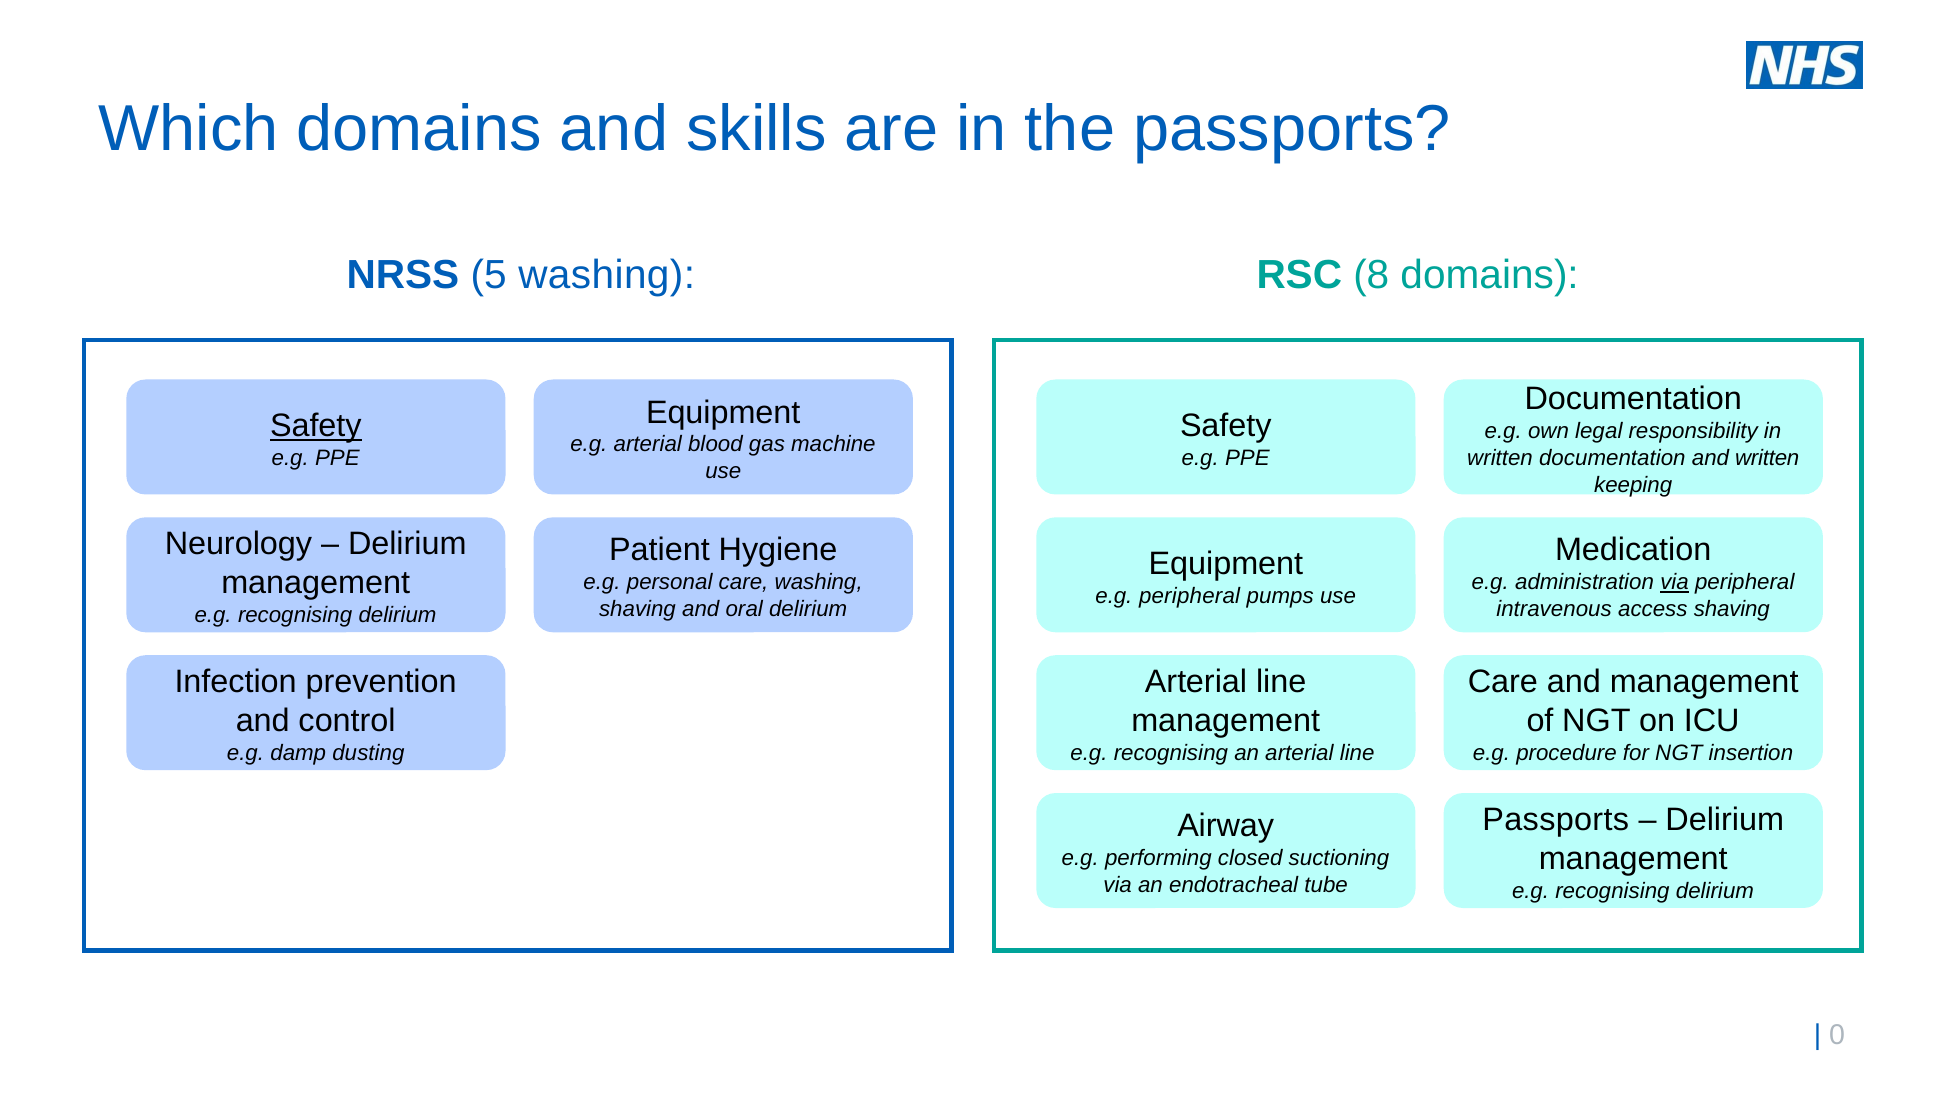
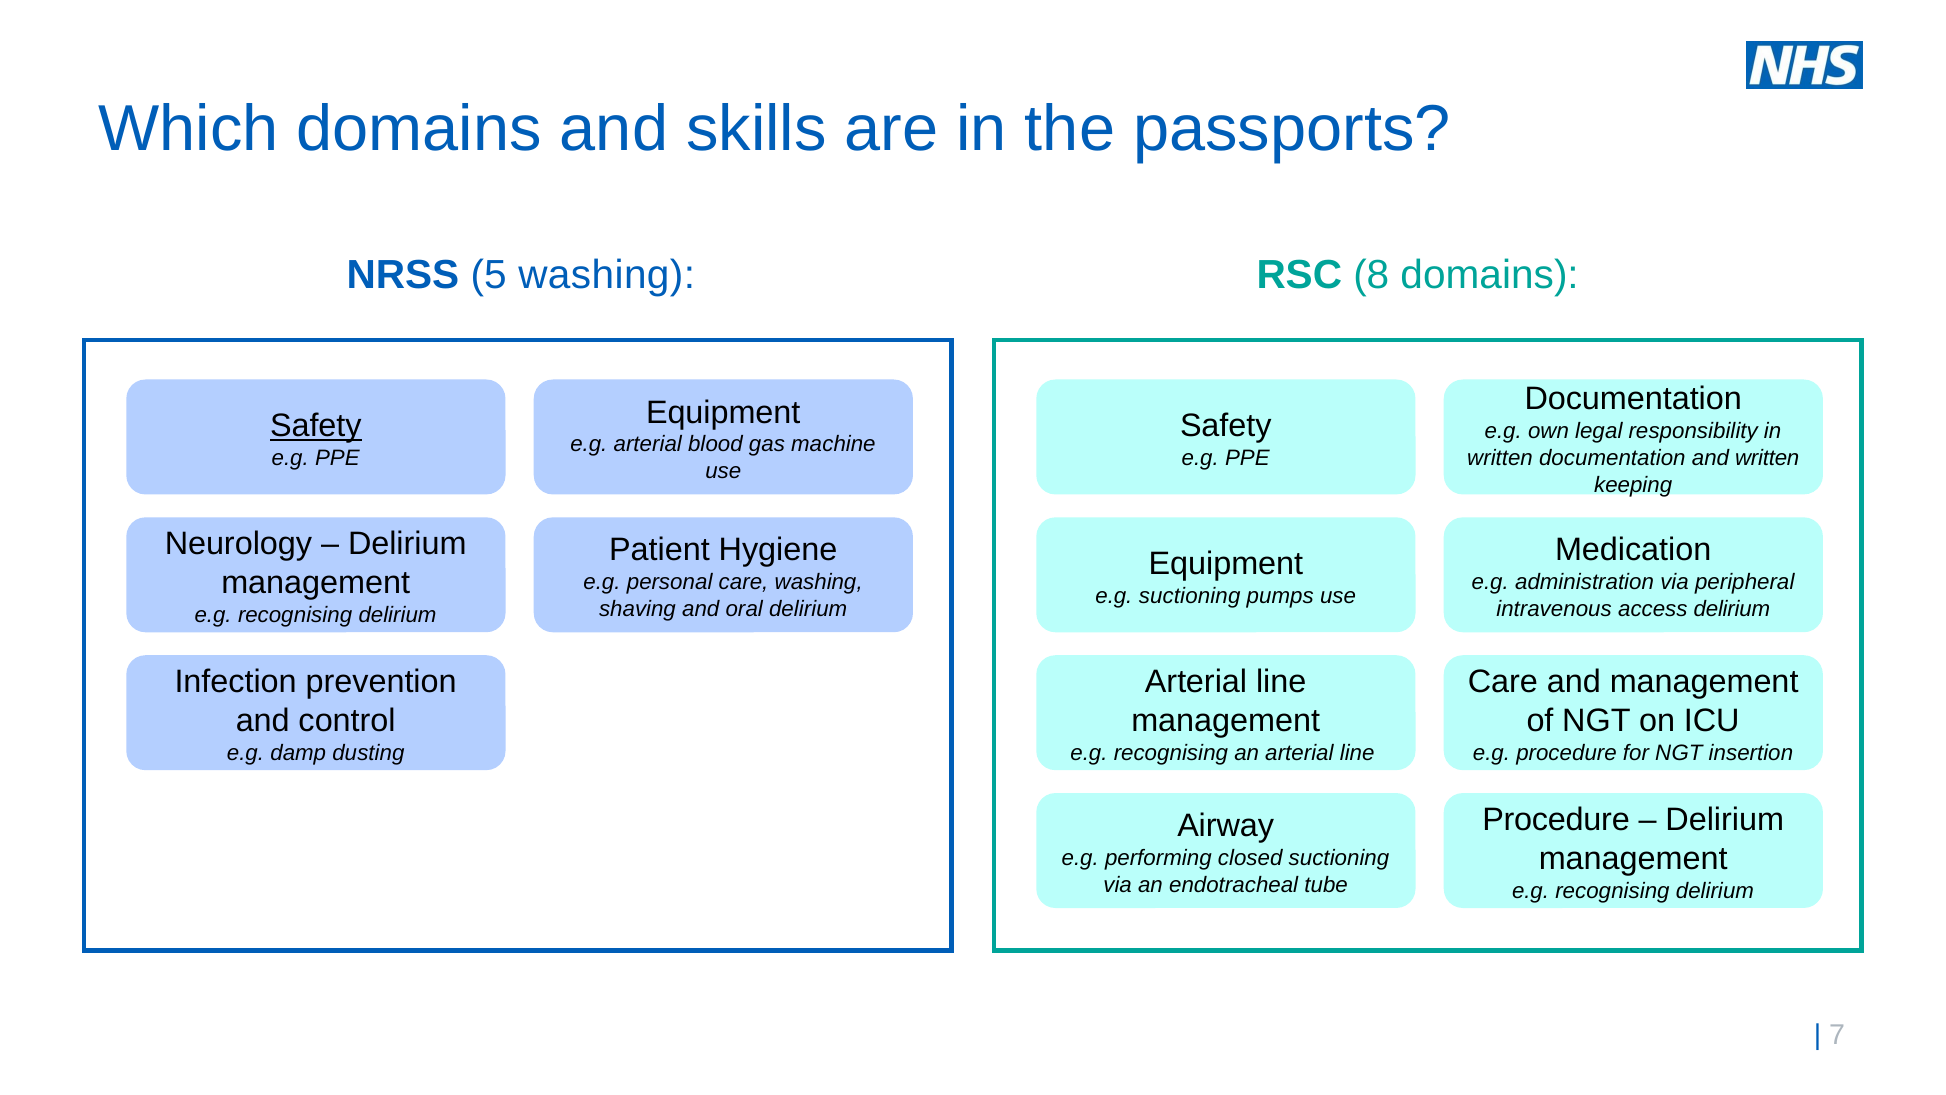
via underline: present -> none (1675, 582)
e.g peripheral: peripheral -> suctioning (1190, 596)
access shaving: shaving -> delirium (1732, 609)
Passports: Passports -> Procedure (1556, 820)
0: 0 -> 7 (1837, 1034)
